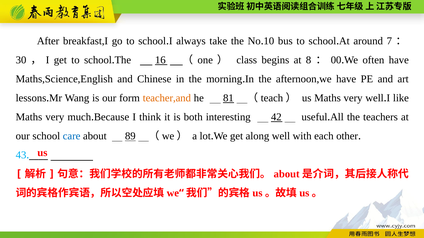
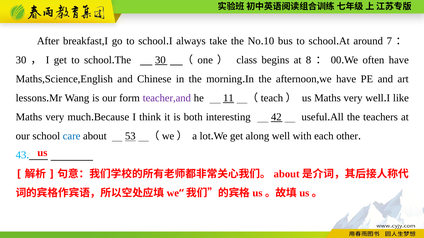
The 16: 16 -> 30 (160, 60)
teacher,and colour: orange -> purple (167, 98)
81: 81 -> 11 (228, 98)
89: 89 -> 53 (130, 136)
